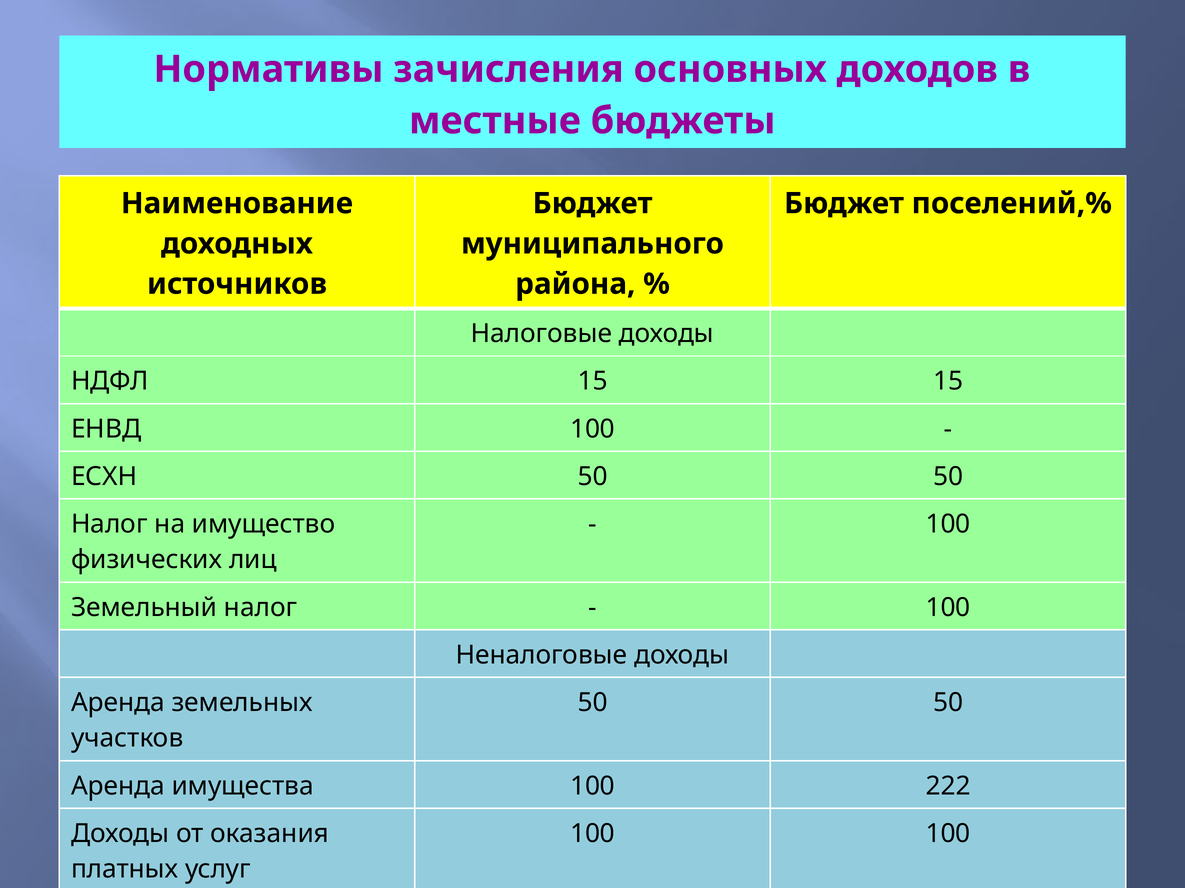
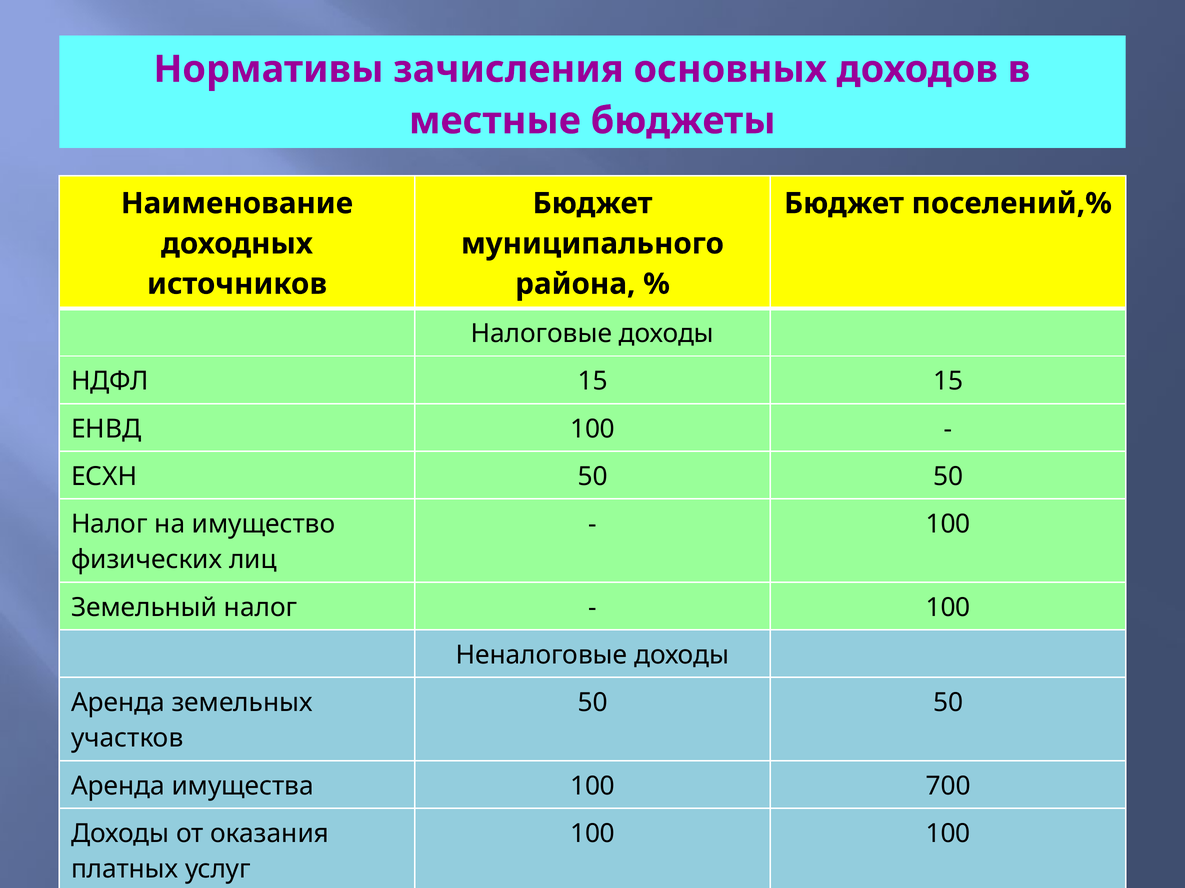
222: 222 -> 700 (948, 787)
